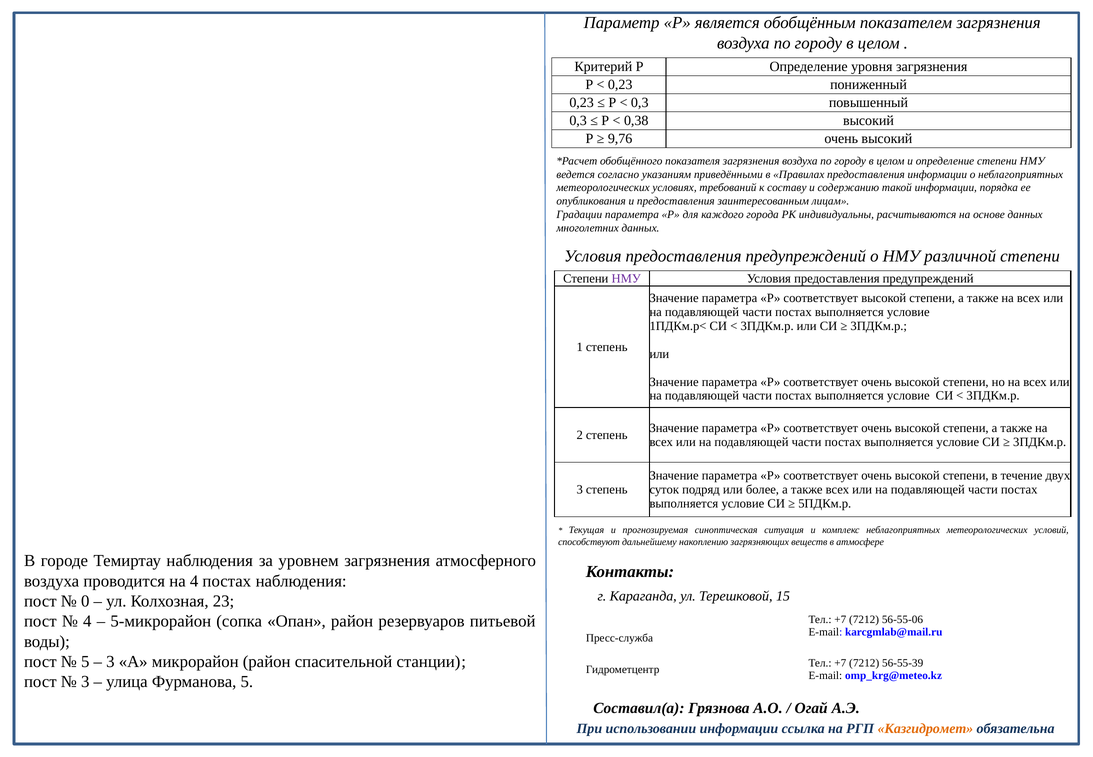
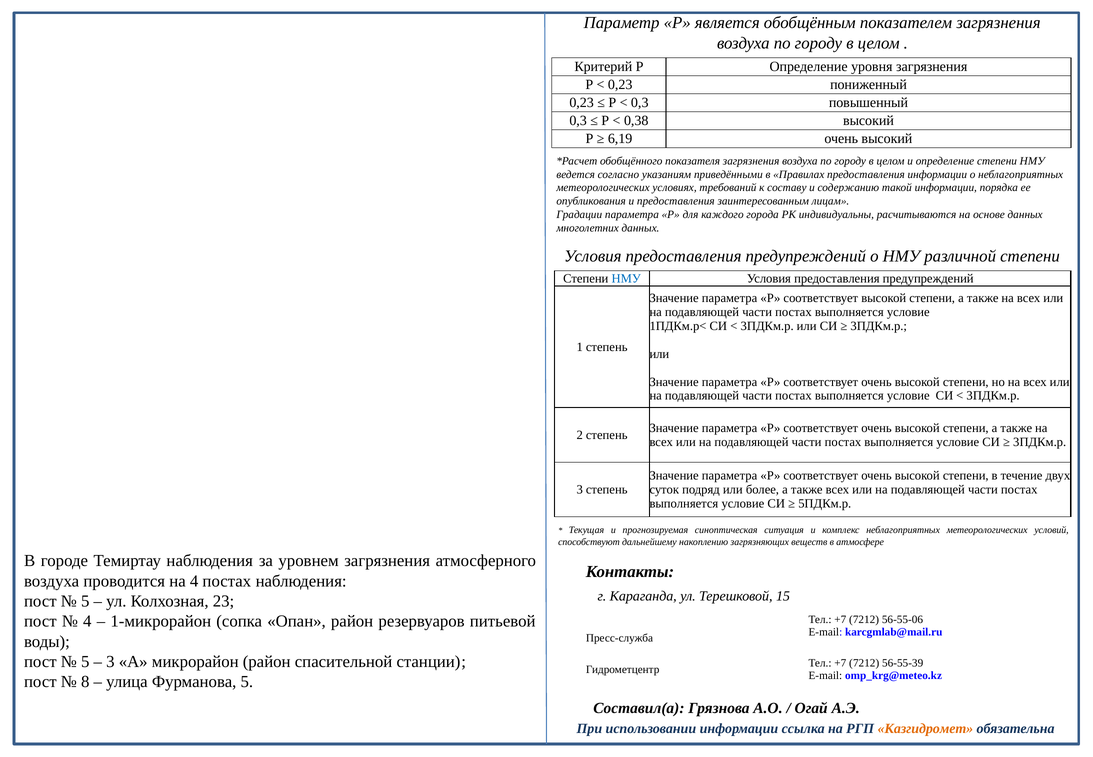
9,76: 9,76 -> 6,19 (620, 139)
НМУ colour: purple -> blue (626, 278)
0: 0 -> 5 (85, 601)
5-микрорайон: 5-микрорайон -> 1-микрорайон (161, 621)
3: 3 -> 8 (85, 682)
